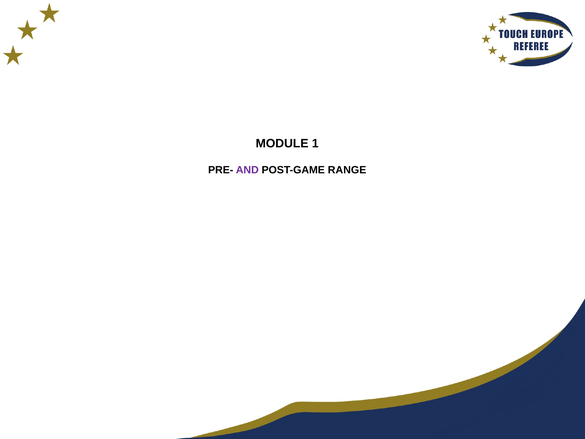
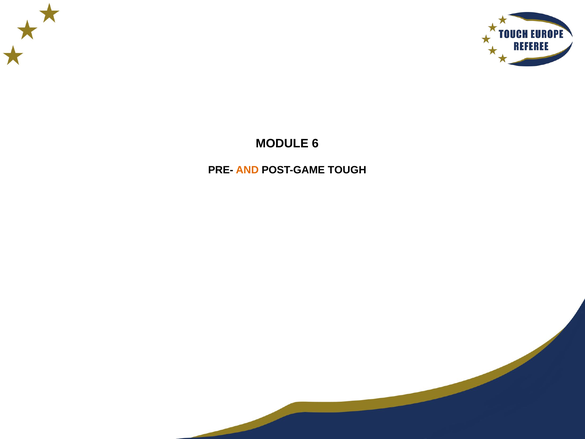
1: 1 -> 6 (315, 144)
AND colour: purple -> orange (247, 170)
RANGE: RANGE -> TOUGH (347, 170)
